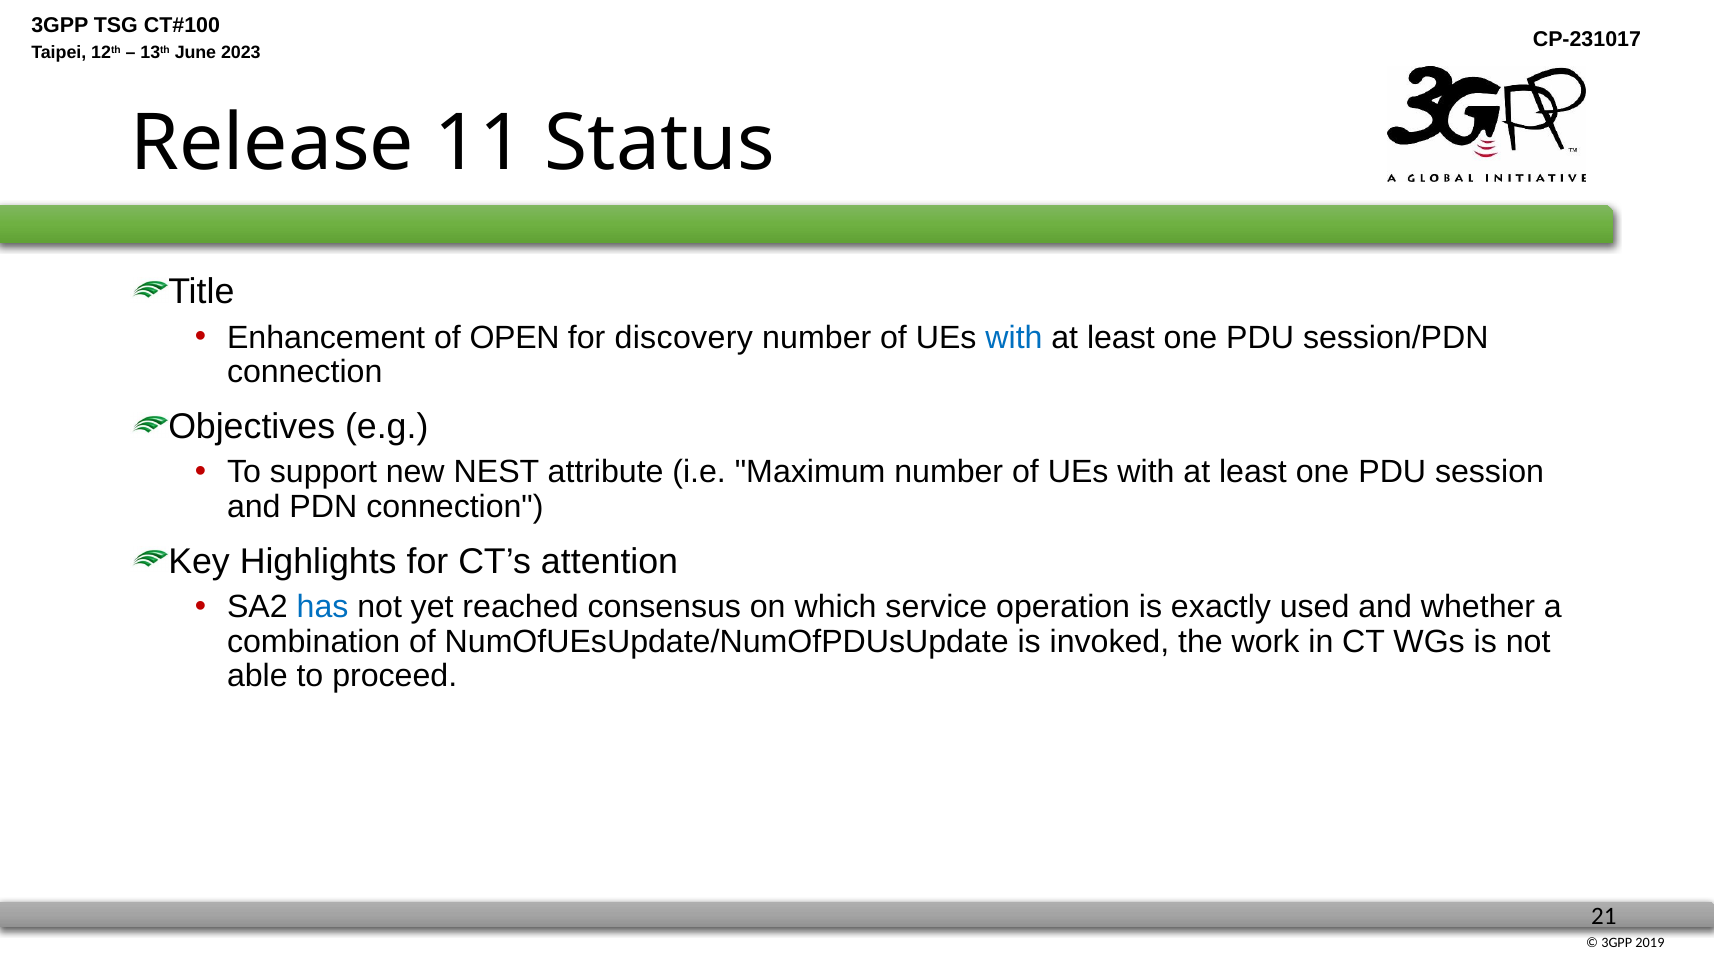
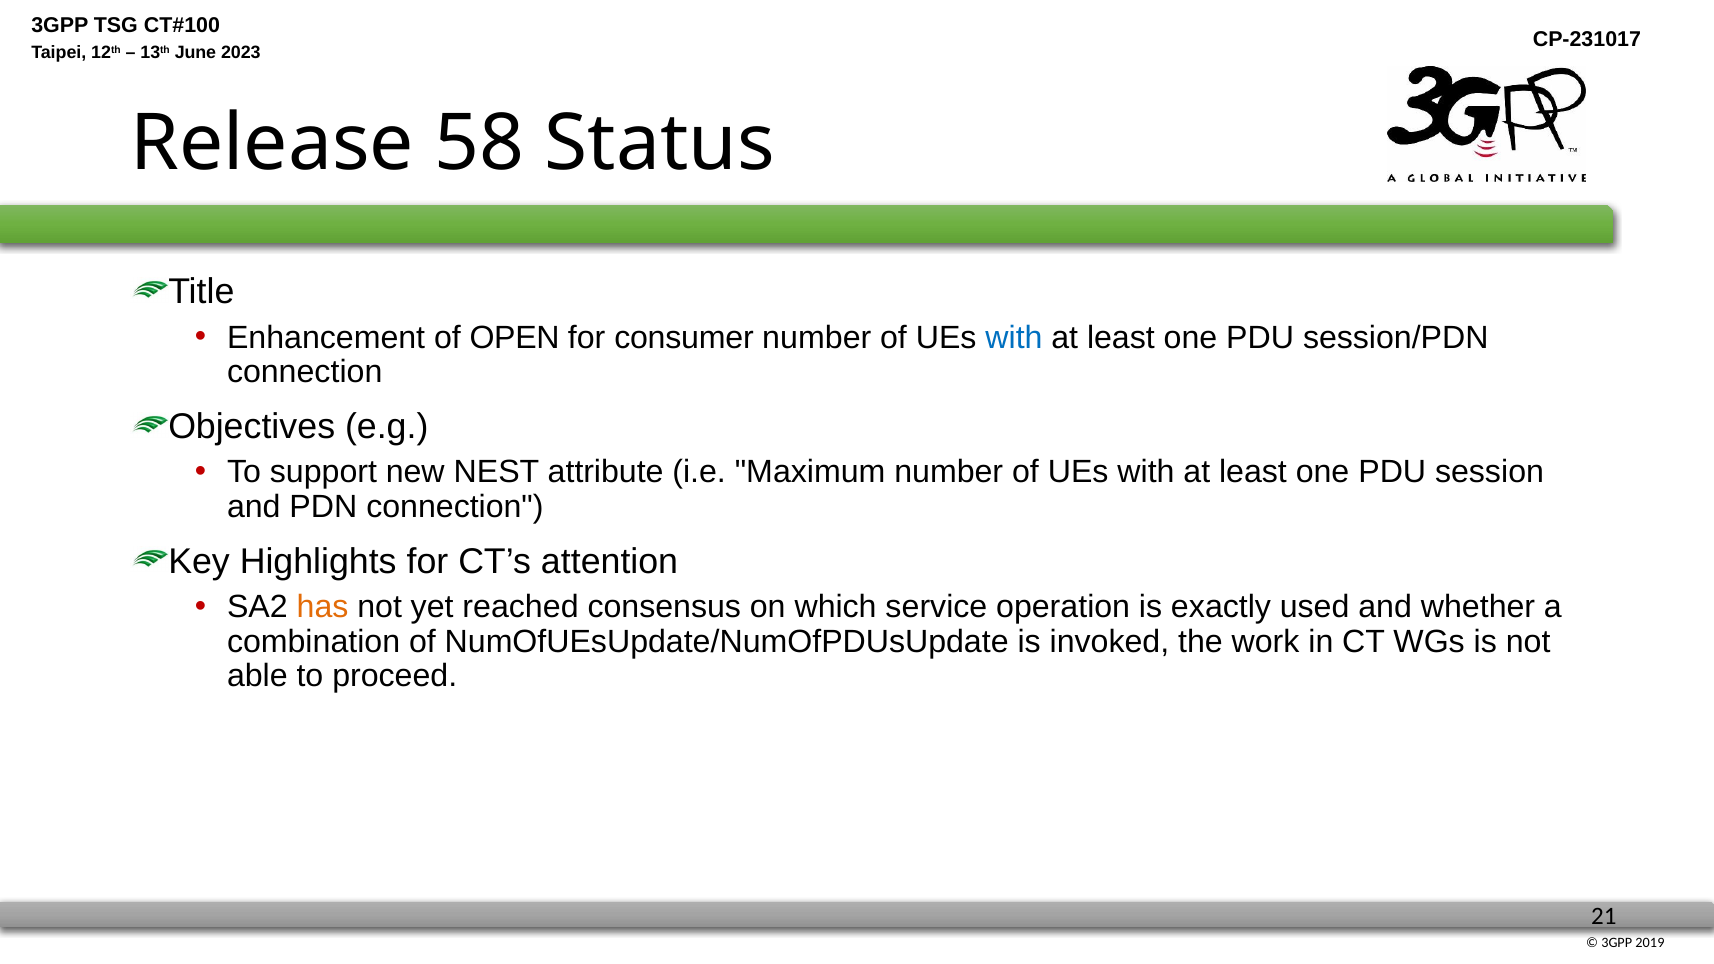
11: 11 -> 58 (480, 144)
discovery: discovery -> consumer (684, 337)
has colour: blue -> orange (323, 607)
